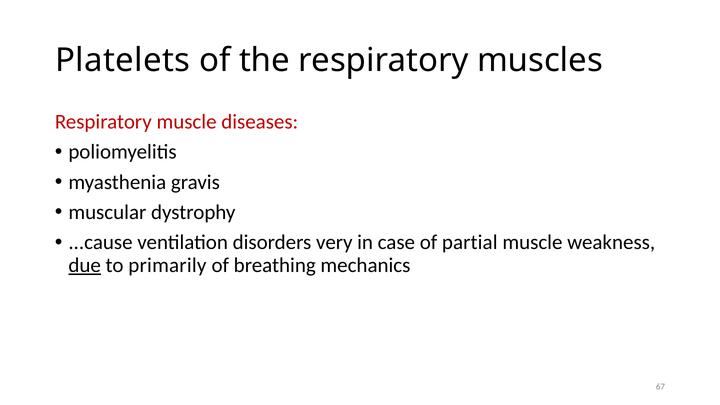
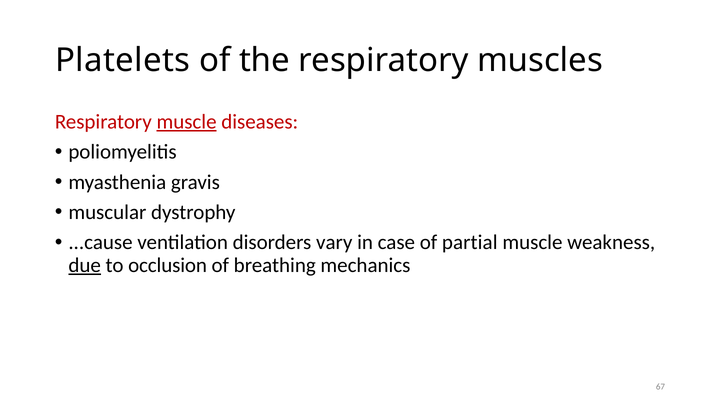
muscle underline: none -> present (187, 122)
very: very -> vary (334, 242)
primarily: primarily -> occlusion (168, 265)
